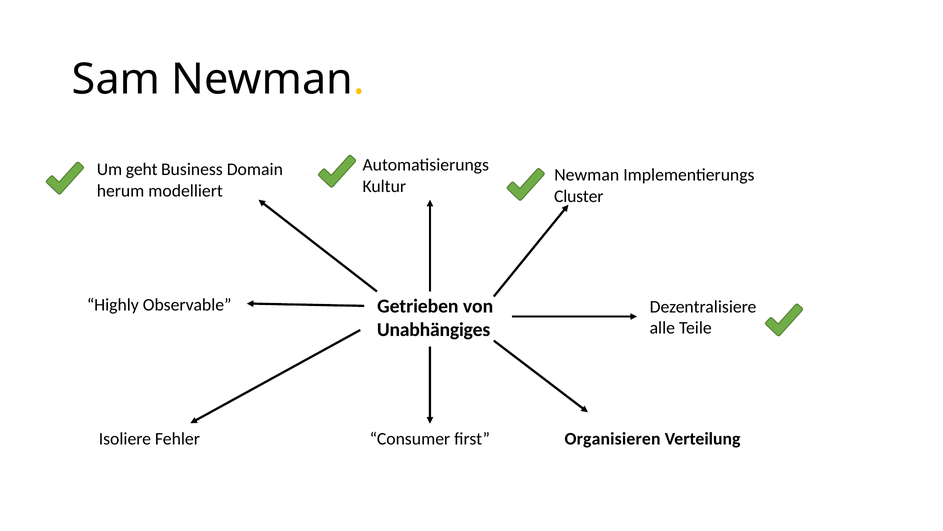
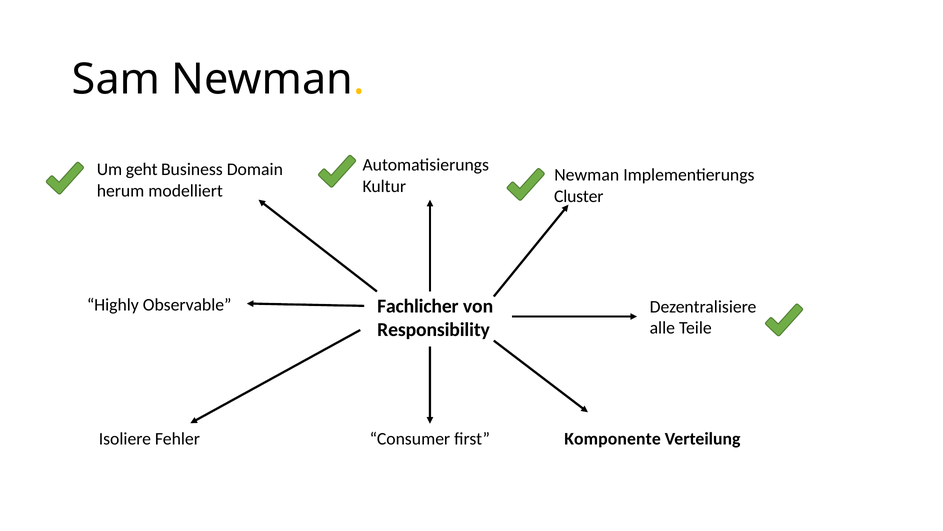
Getrieben: Getrieben -> Fachlicher (418, 306)
Unabhängiges: Unabhängiges -> Responsibility (434, 329)
Organisieren: Organisieren -> Komponente (613, 439)
